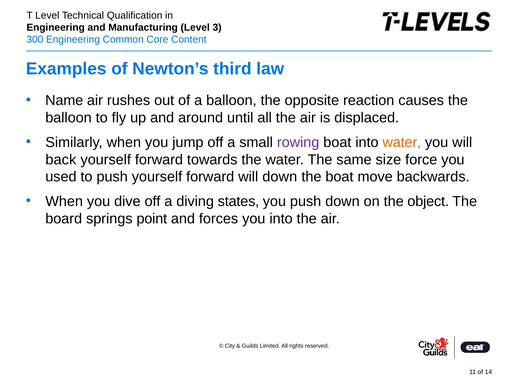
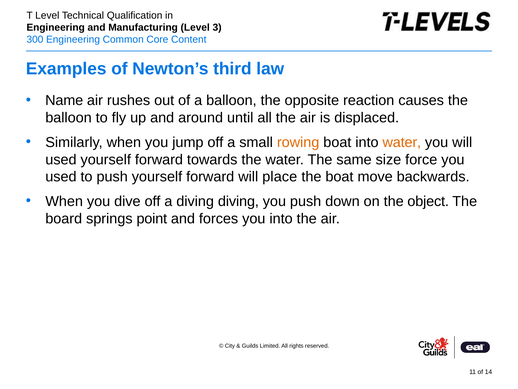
rowing colour: purple -> orange (298, 142)
back: back -> used (61, 159)
will down: down -> place (280, 177)
diving states: states -> diving (238, 201)
